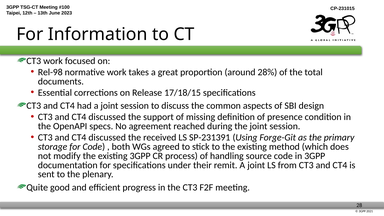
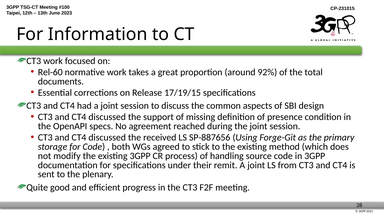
Rel-98: Rel-98 -> Rel-60 (50, 72)
28%: 28% -> 92% (267, 72)
17/18/15: 17/18/15 -> 17/19/15 (183, 93)
SP-231391: SP-231391 -> SP-887656 (210, 137)
